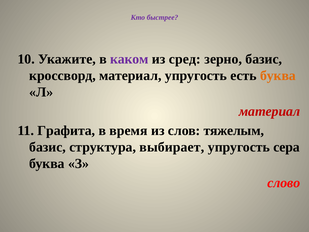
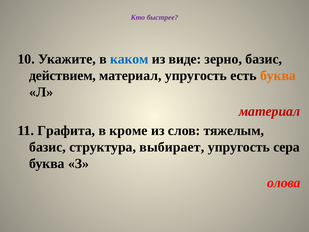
каком colour: purple -> blue (129, 59)
сред: сред -> виде (185, 59)
кроссворд: кроссворд -> действием (63, 76)
время: время -> кроме (128, 130)
слово: слово -> олова (284, 183)
